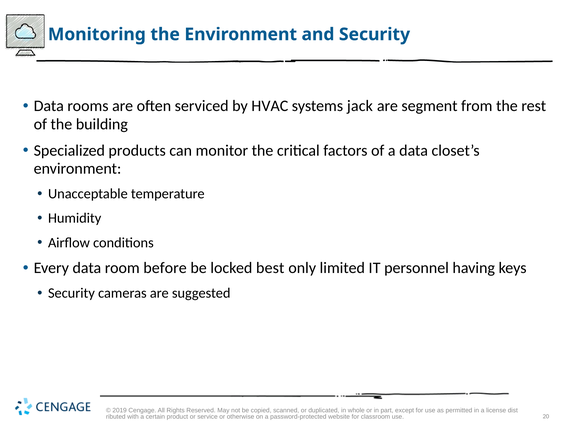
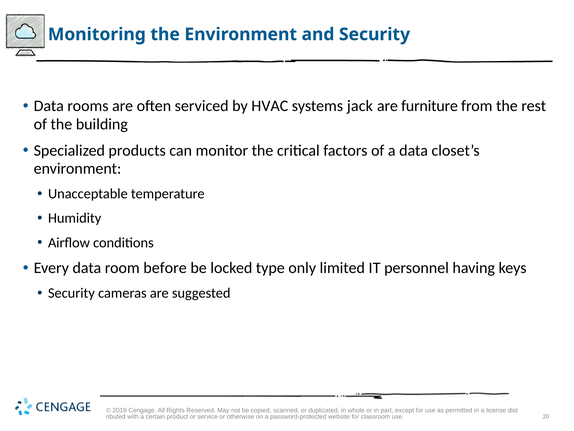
segment: segment -> furniture (430, 106)
best: best -> type (270, 268)
